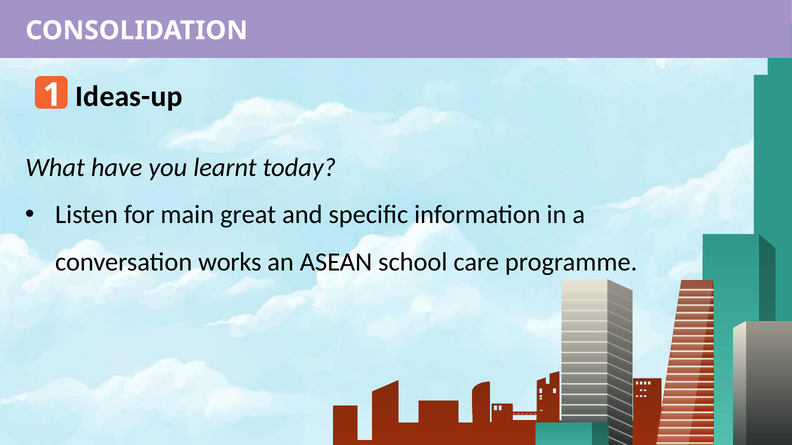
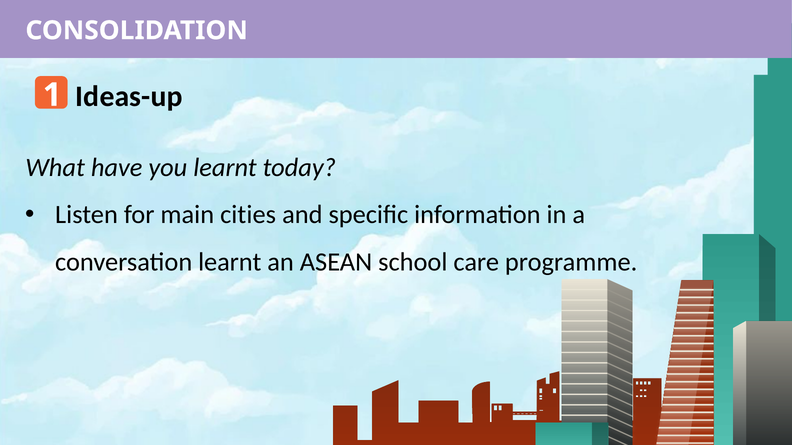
great: great -> cities (248, 215)
conversation works: works -> learnt (230, 263)
